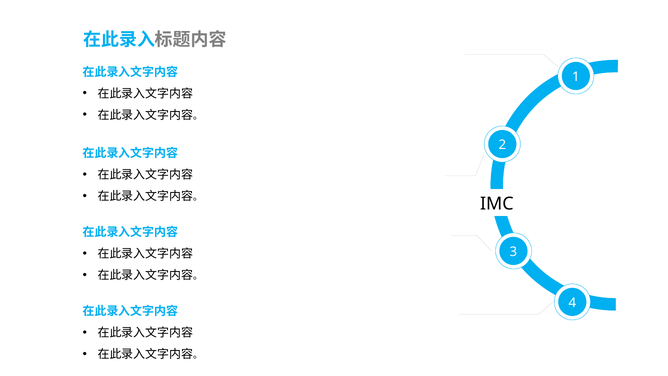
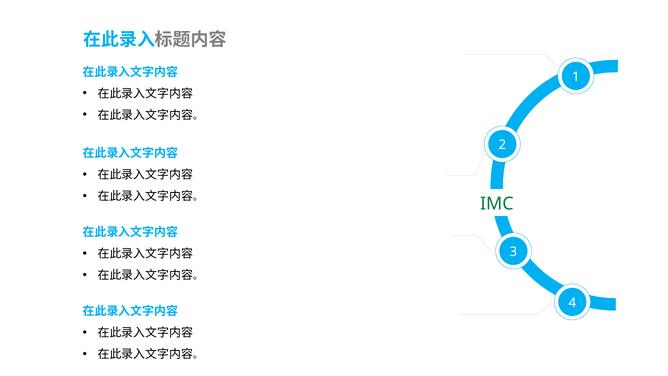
IMC colour: black -> green (497, 204)
